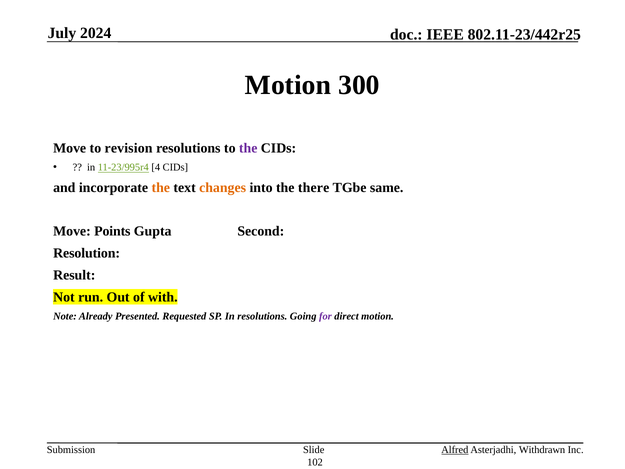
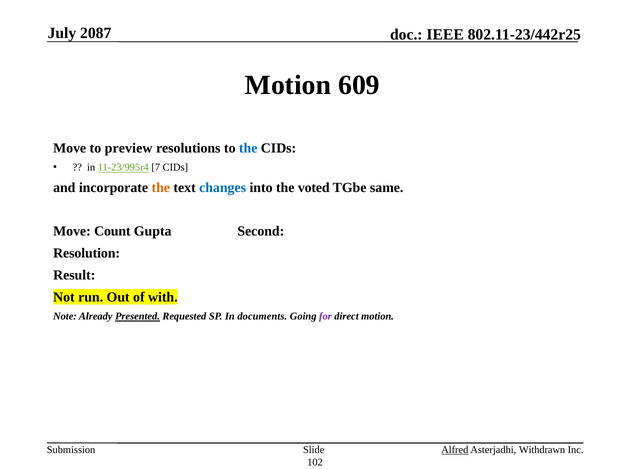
2024: 2024 -> 2087 (96, 33)
300: 300 -> 609 (359, 85)
revision: revision -> preview (129, 148)
the colour: purple -> blue (248, 148)
4: 4 -> 7 (156, 167)
changes colour: orange -> blue (223, 187)
there: there -> voted (314, 187)
Points: Points -> Count (112, 231)
Presented underline: none -> present (137, 316)
In resolutions: resolutions -> documents (262, 316)
